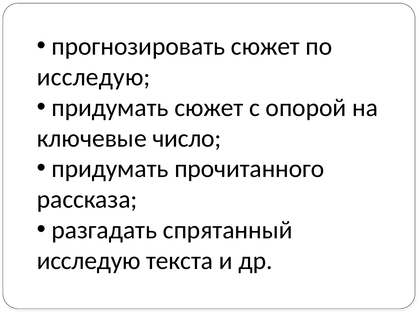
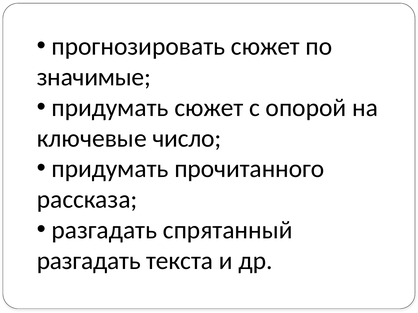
исследую: исследую -> значимые (94, 77)
исследую: исследую -> разгадать (89, 261)
